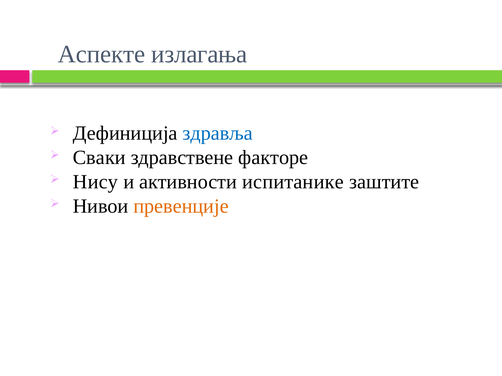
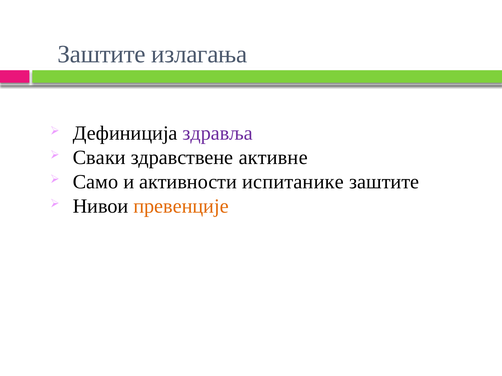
Аспекте: Аспекте -> Заштите (102, 54)
здравља colour: blue -> purple (218, 133)
факторе: факторе -> активне (273, 158)
Нису: Нису -> Само (96, 182)
